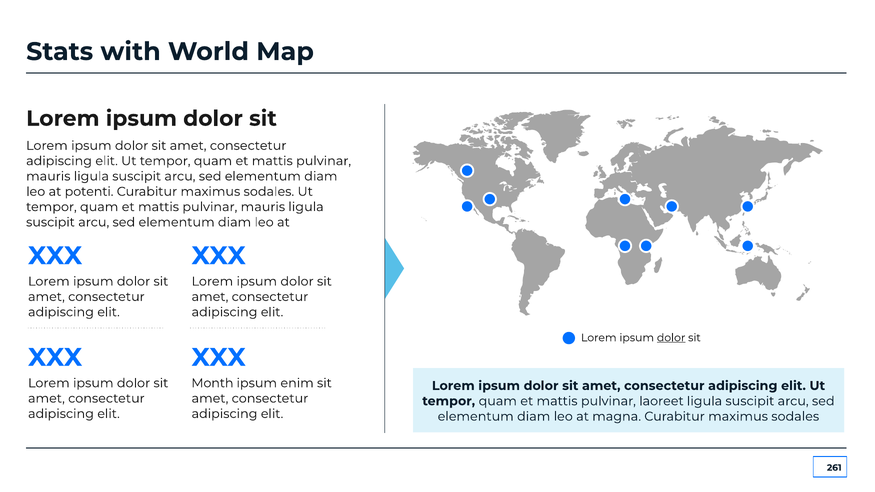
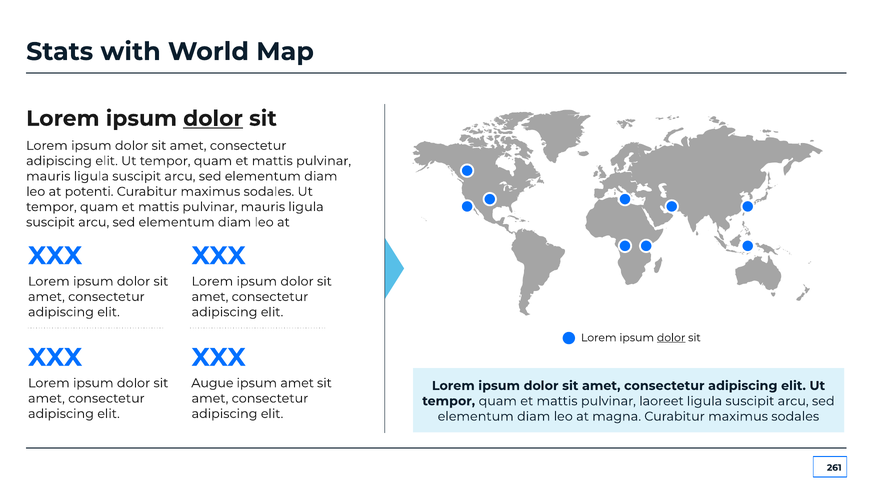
dolor underline: none -> present (213, 119)
Month: Month -> Augue (212, 383)
ipsum enim: enim -> amet (297, 383)
